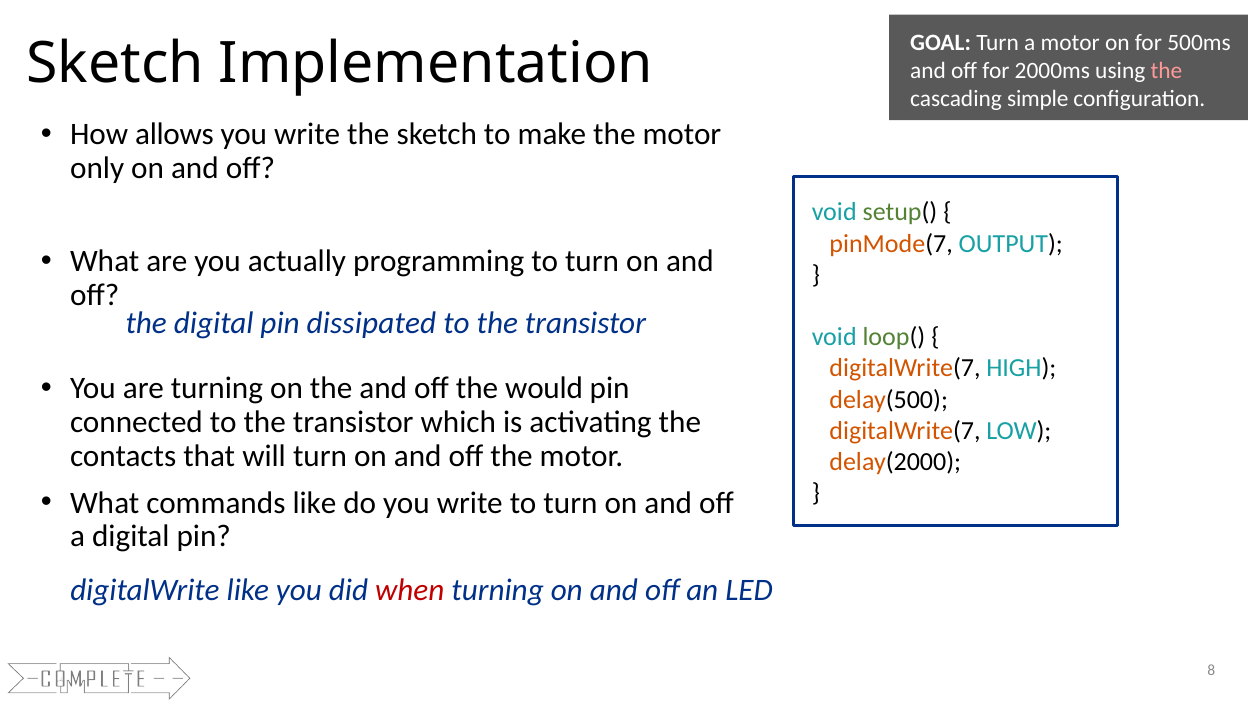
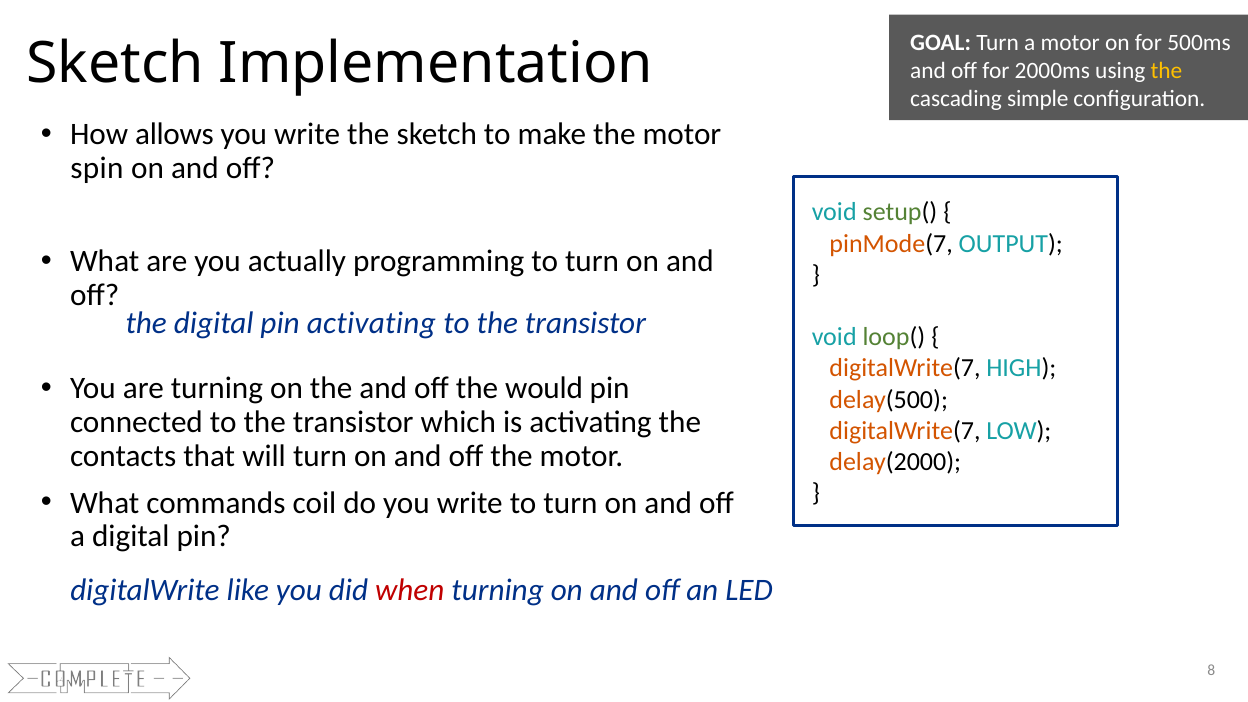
the colour: pink -> yellow (1166, 71)
only: only -> spin (97, 168)
pin dissipated: dissipated -> activating (371, 323)
commands like: like -> coil (314, 503)
